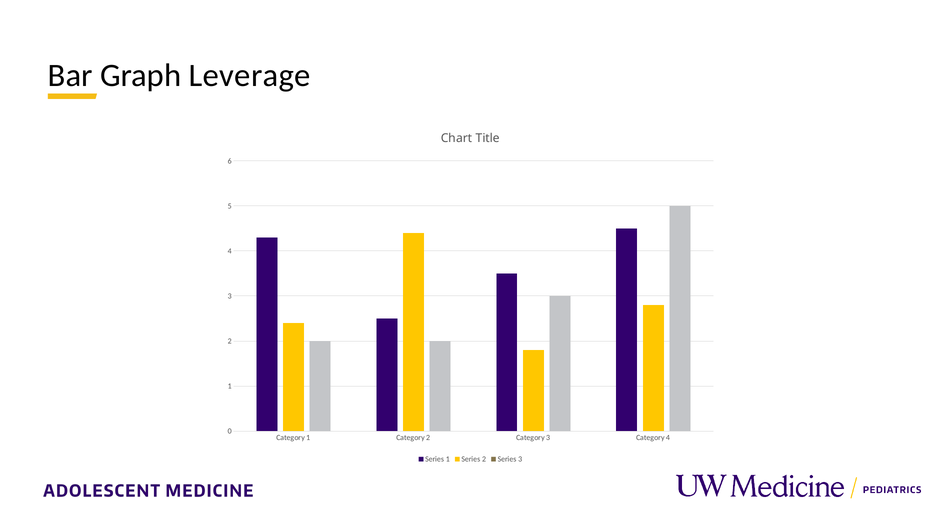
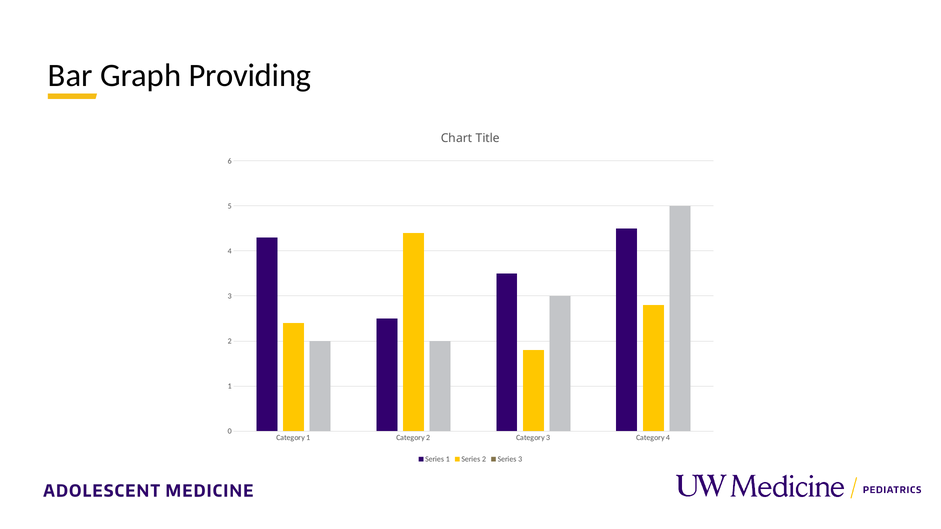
Leverage: Leverage -> Providing (250, 76)
